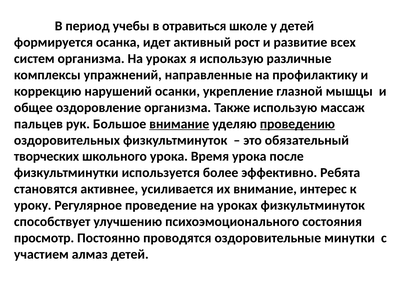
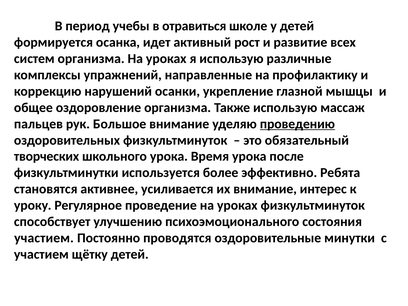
внимание underline: present -> none (179, 124)
просмотр: просмотр -> участием (44, 238)
алмаз: алмаз -> щётку (90, 254)
